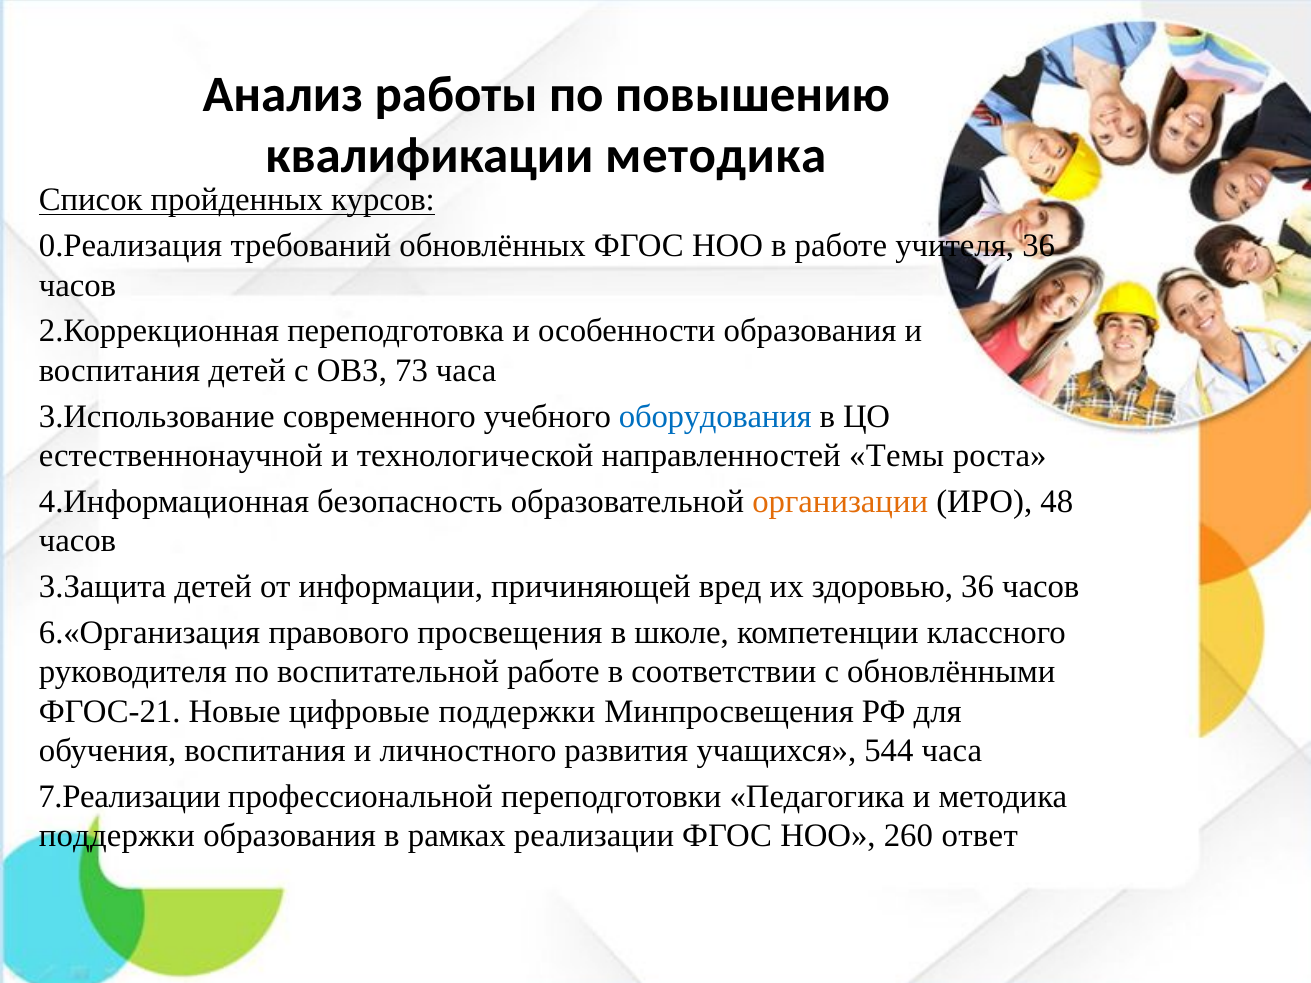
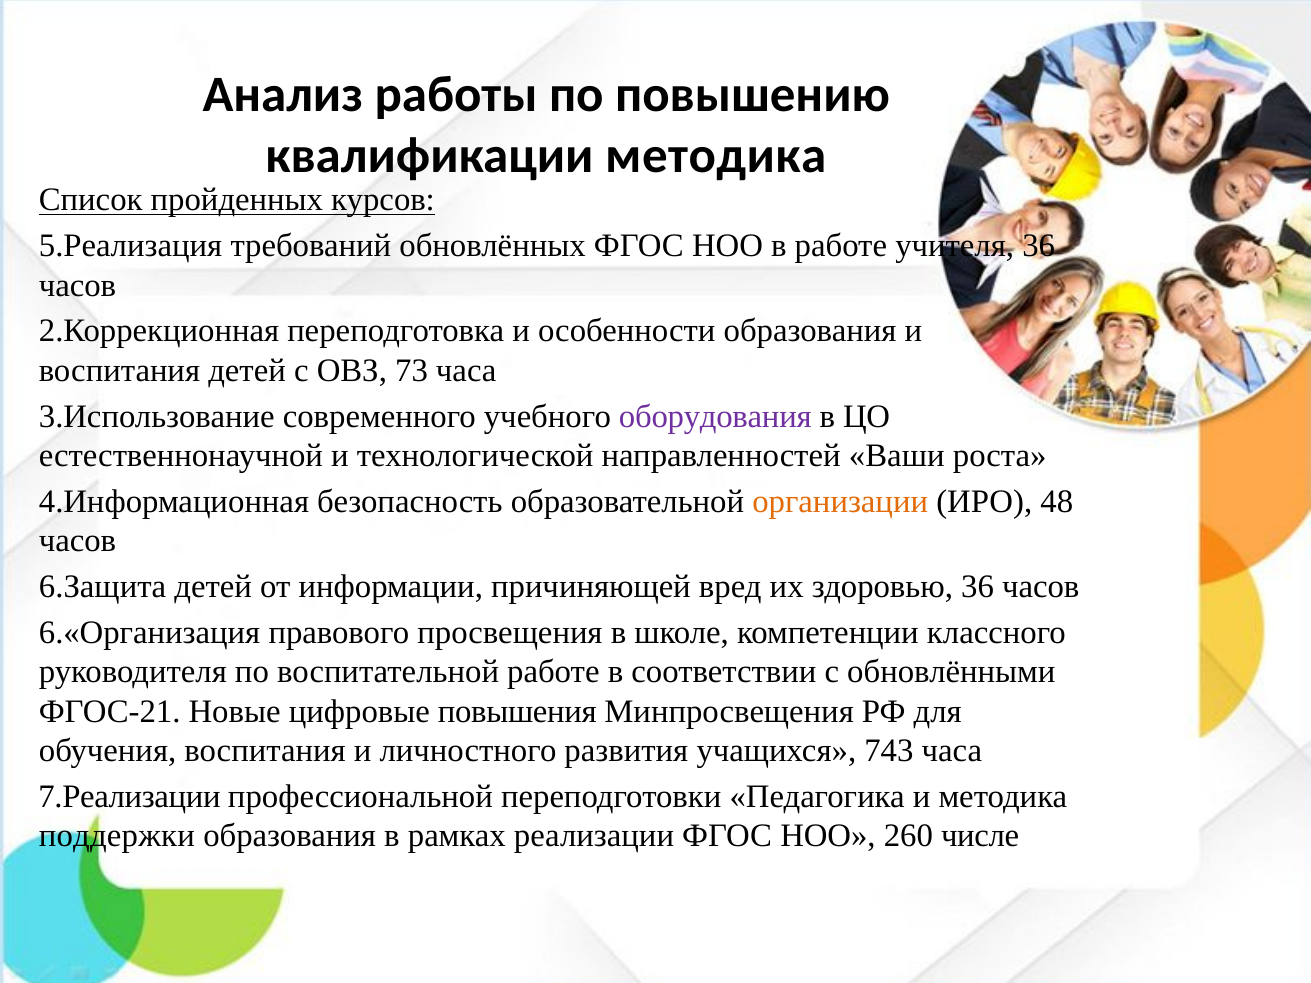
0.Реализация: 0.Реализация -> 5.Реализация (131, 246)
оборудования colour: blue -> purple (715, 416)
Темы: Темы -> Ваши (897, 456)
3.Защита: 3.Защита -> 6.Защита (103, 587)
цифровые поддержки: поддержки -> повышения (517, 711)
544: 544 -> 743 (889, 751)
ответ: ответ -> числе (980, 836)
